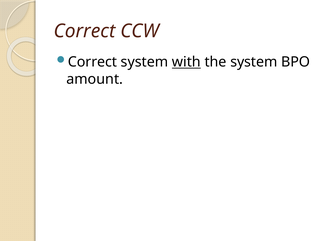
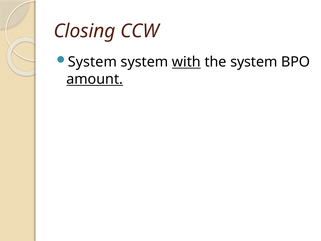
Correct: Correct -> Closing (85, 31)
Correct: Correct -> System (92, 62)
amount underline: none -> present (95, 79)
